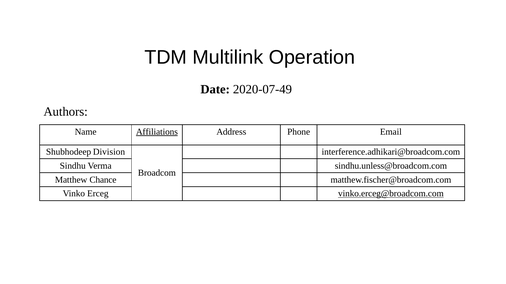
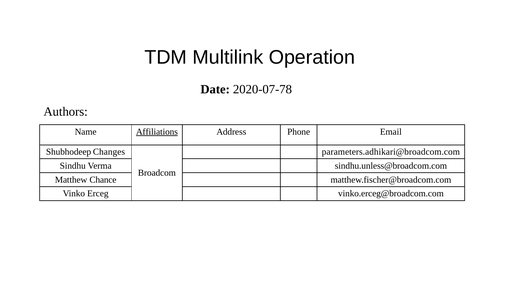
2020-07-49: 2020-07-49 -> 2020-07-78 (262, 89)
Division: Division -> Changes (109, 152)
interference.adhikari@broadcom.com: interference.adhikari@broadcom.com -> parameters.adhikari@broadcom.com (391, 152)
vinko.erceg@broadcom.com underline: present -> none (391, 194)
